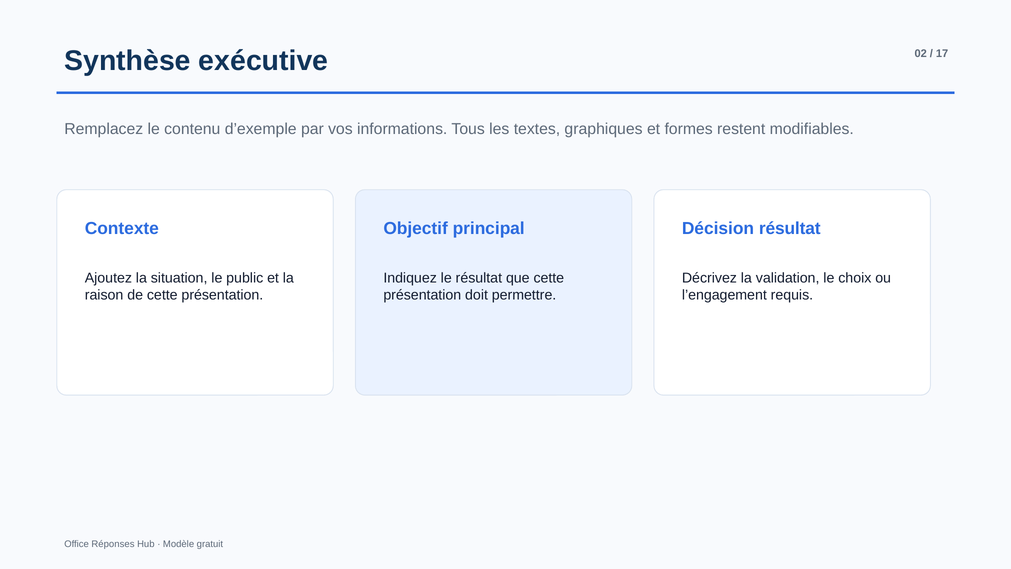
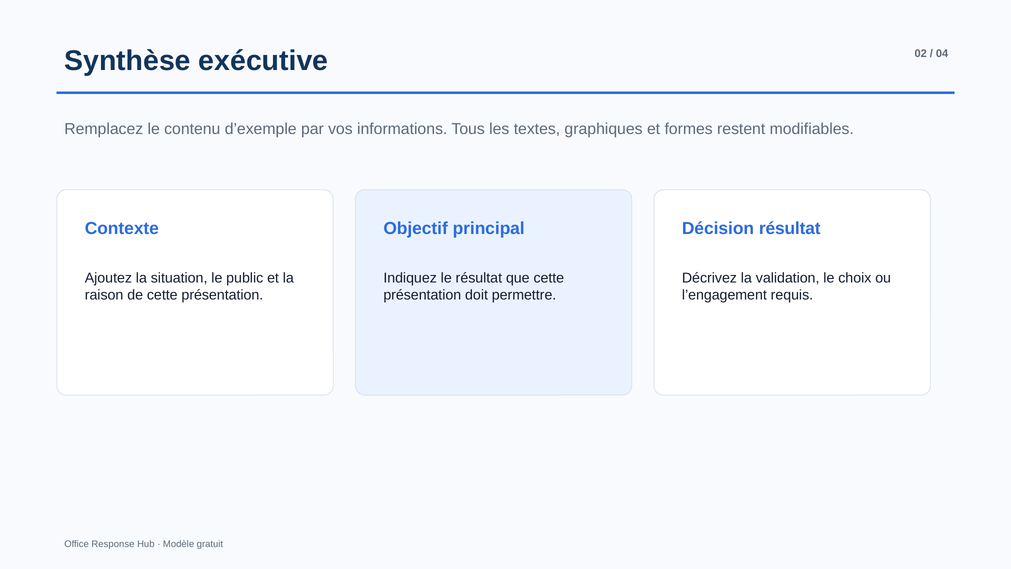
17: 17 -> 04 (942, 54)
Réponses: Réponses -> Response (113, 544)
